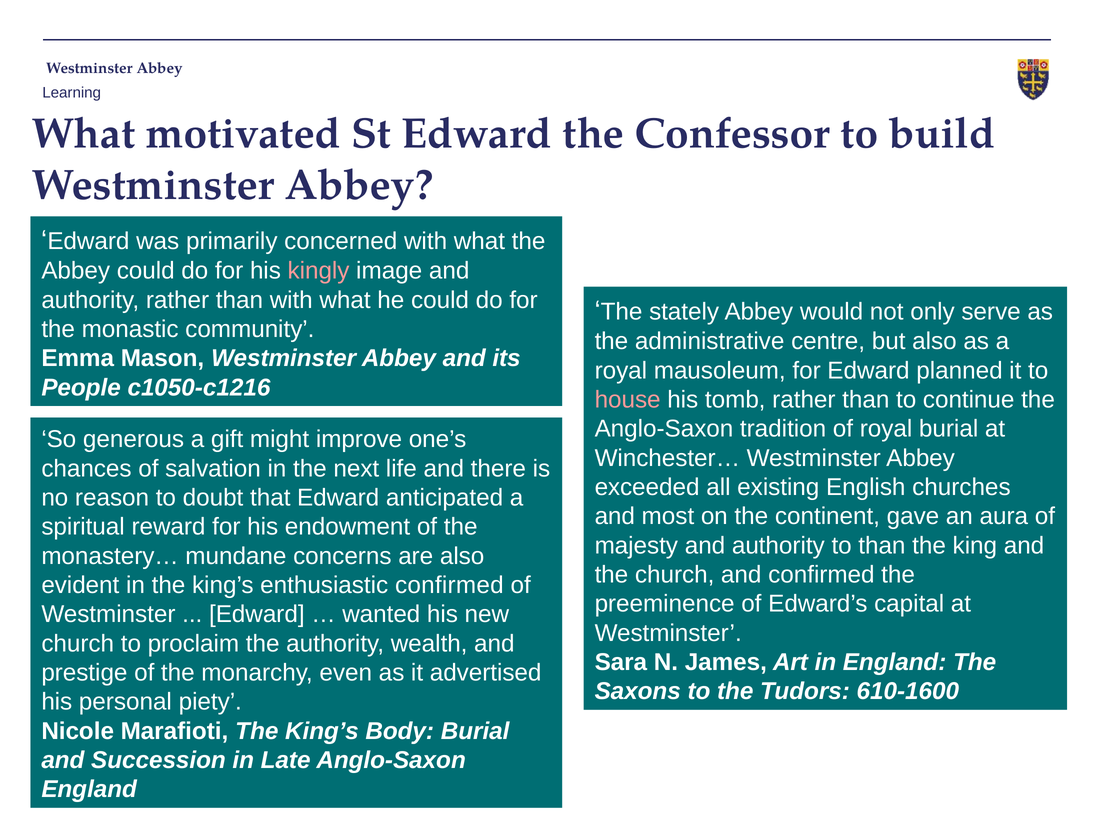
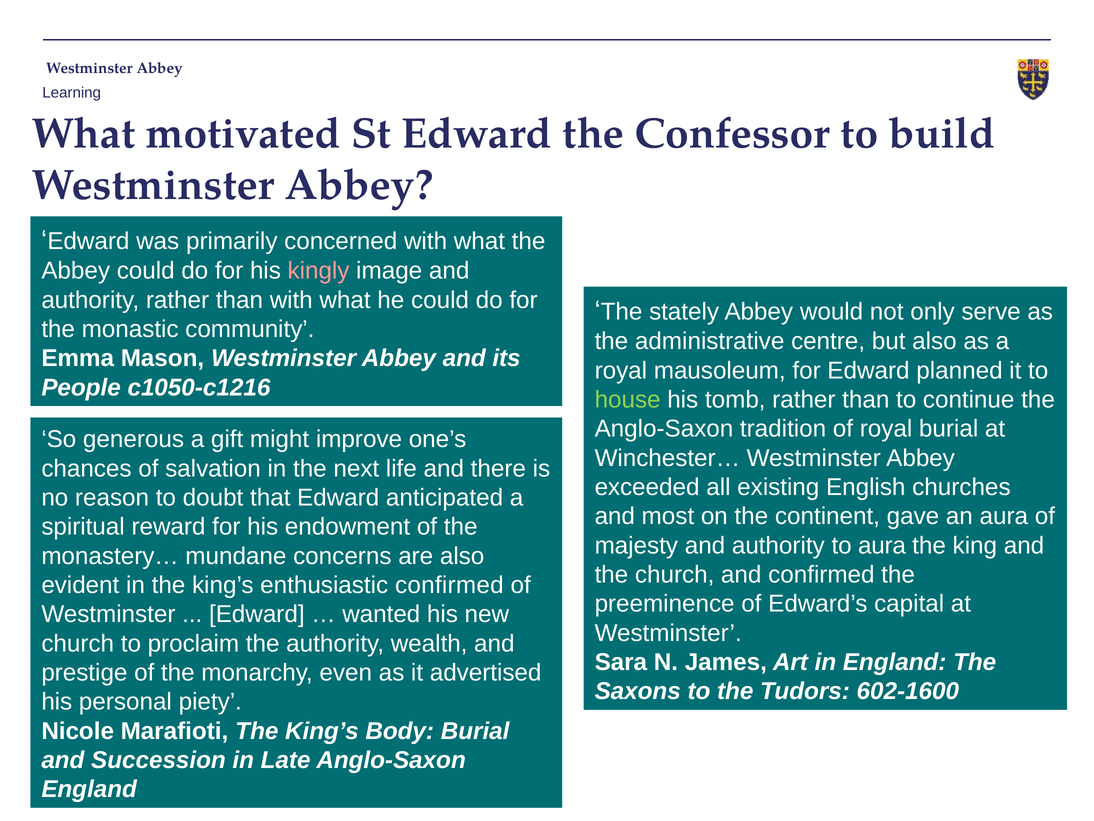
house colour: pink -> light green (628, 399)
to than: than -> aura (882, 545)
610-1600: 610-1600 -> 602-1600 (908, 691)
